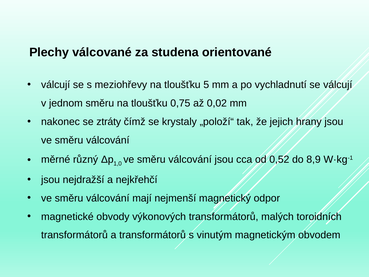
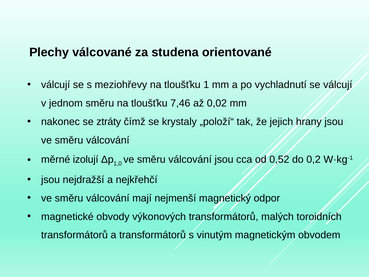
5: 5 -> 1 (206, 85)
0,75: 0,75 -> 7,46 (180, 103)
různý: různý -> izolují (86, 159)
8,9: 8,9 -> 0,2 (314, 159)
